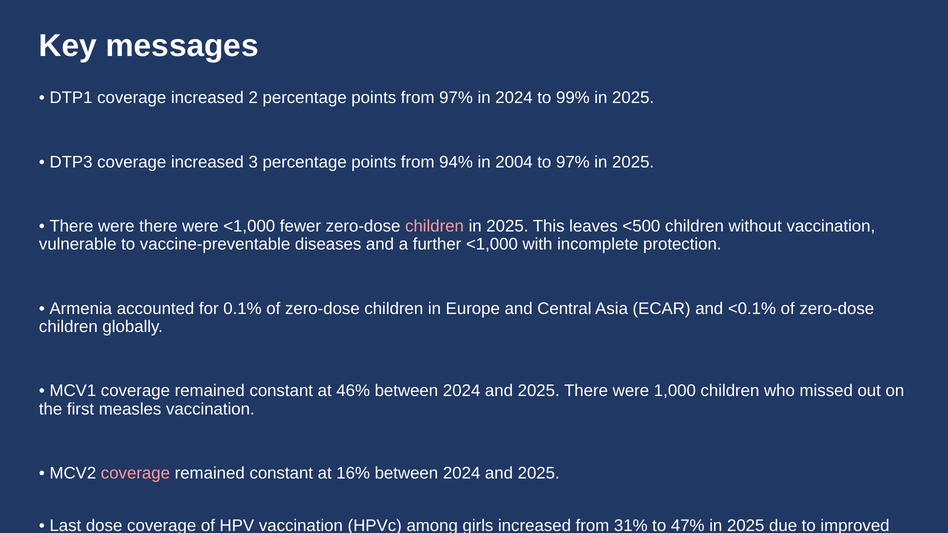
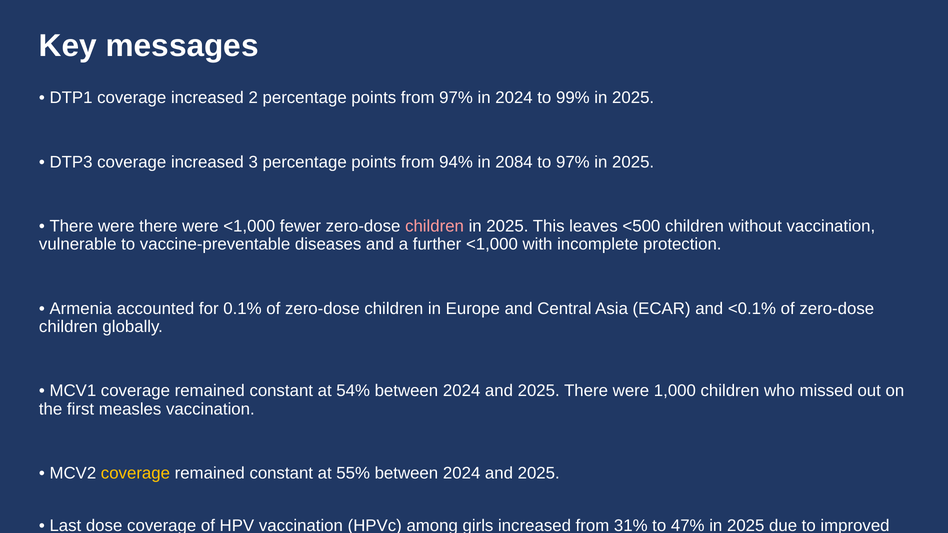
2004: 2004 -> 2084 (514, 162)
46%: 46% -> 54% (353, 391)
coverage colour: pink -> yellow (135, 474)
16%: 16% -> 55% (353, 474)
